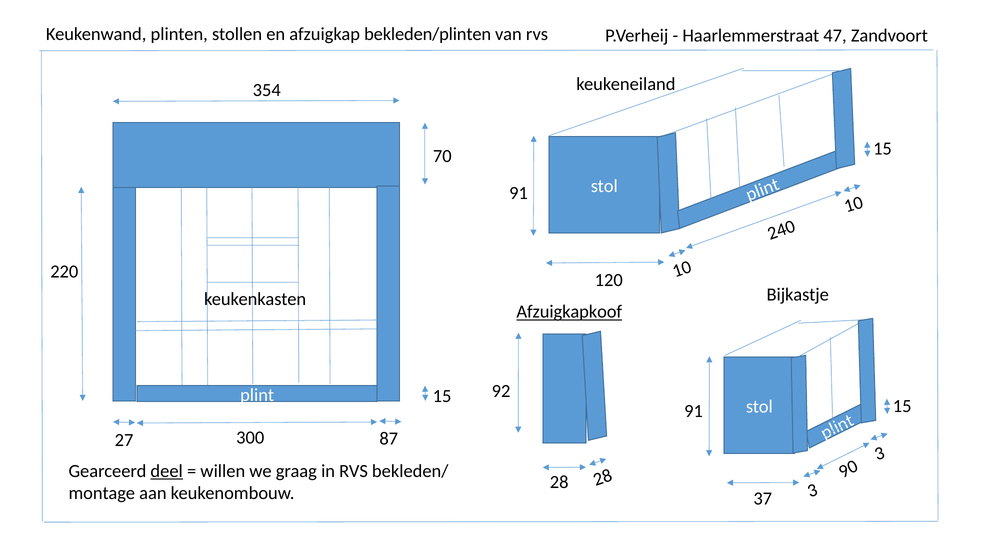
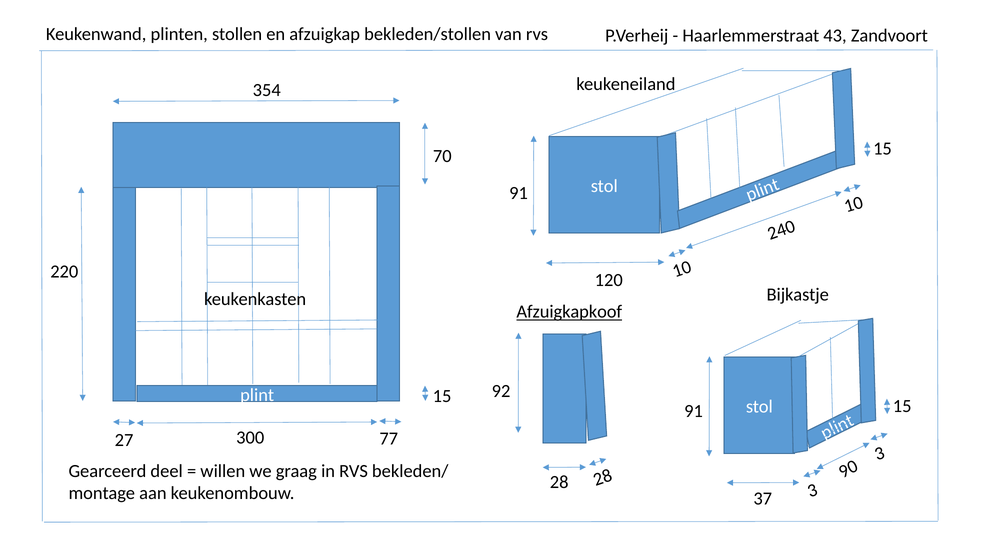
bekleden/plinten: bekleden/plinten -> bekleden/stollen (428, 34)
47: 47 -> 43 (835, 36)
87: 87 -> 77 (389, 438)
deel underline: present -> none (167, 471)
